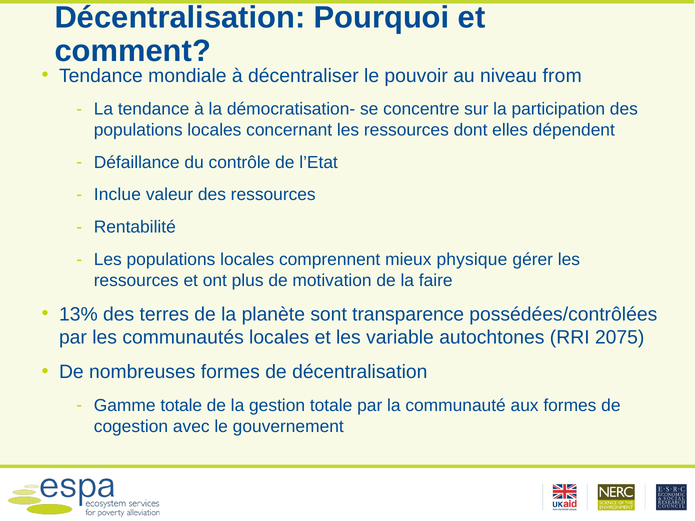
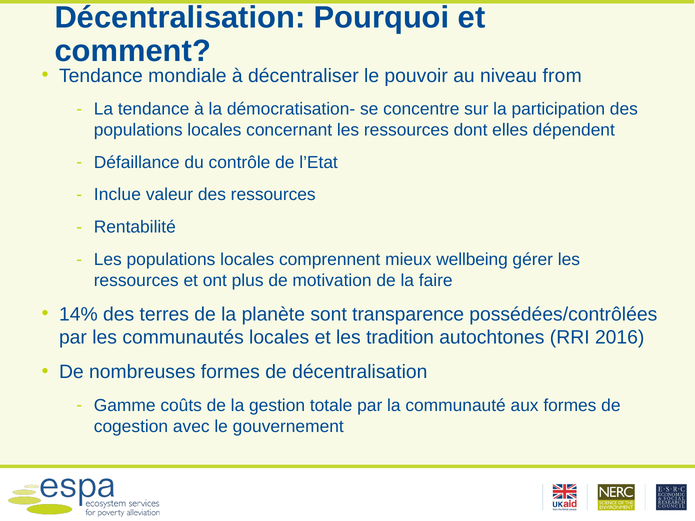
physique: physique -> wellbeing (472, 260)
13%: 13% -> 14% (78, 314)
variable: variable -> tradition (400, 337)
2075: 2075 -> 2016 (620, 337)
Gamme totale: totale -> coûts (181, 406)
